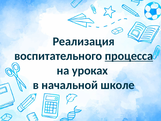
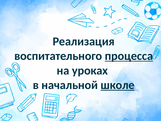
школе underline: none -> present (118, 85)
